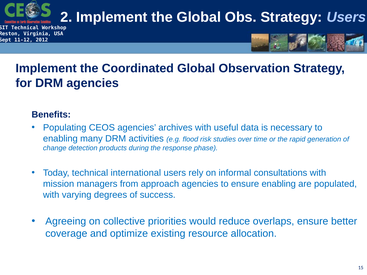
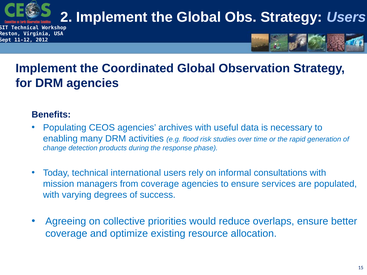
from approach: approach -> coverage (160, 184)
ensure enabling: enabling -> services (279, 184)
